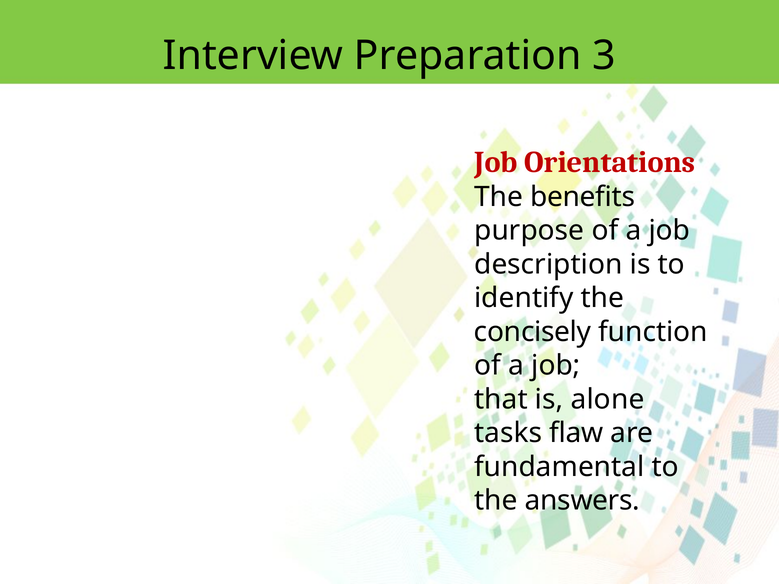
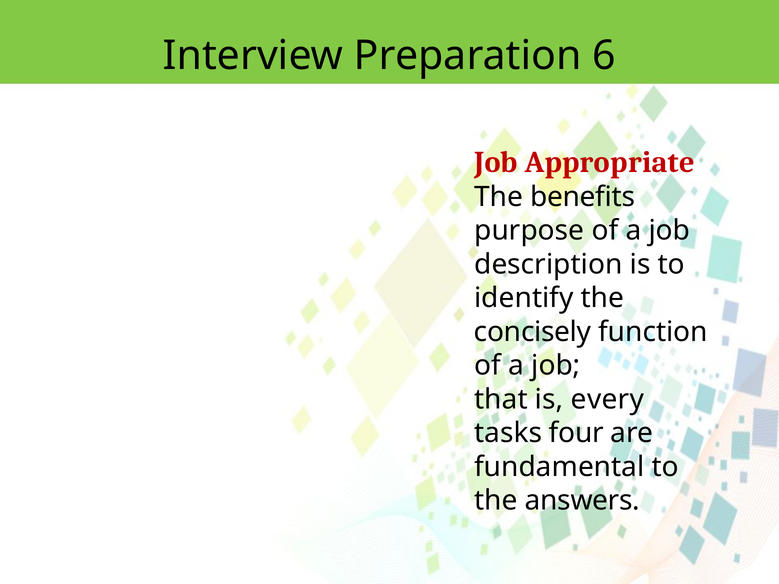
3: 3 -> 6 (604, 56)
Orientations: Orientations -> Appropriate (610, 162)
alone: alone -> every (607, 399)
flaw: flaw -> four (576, 433)
